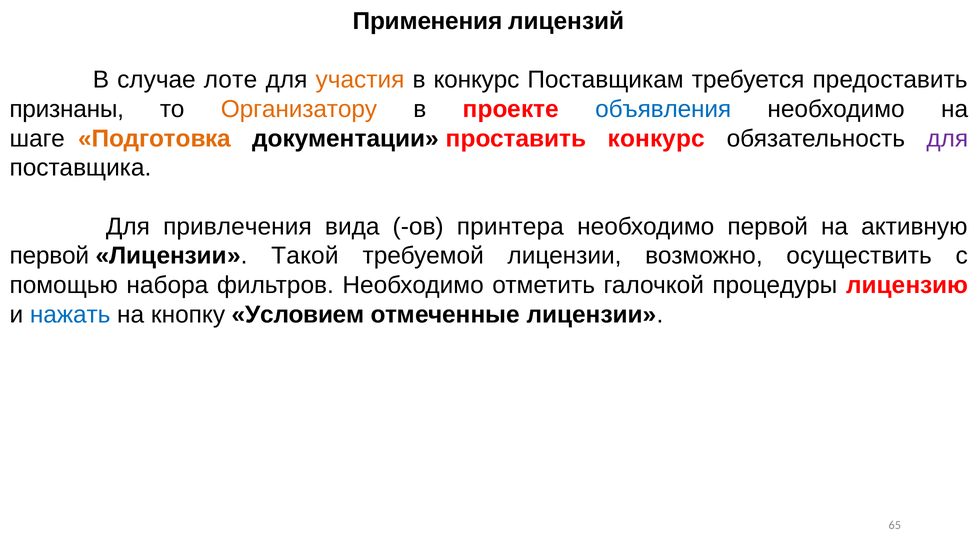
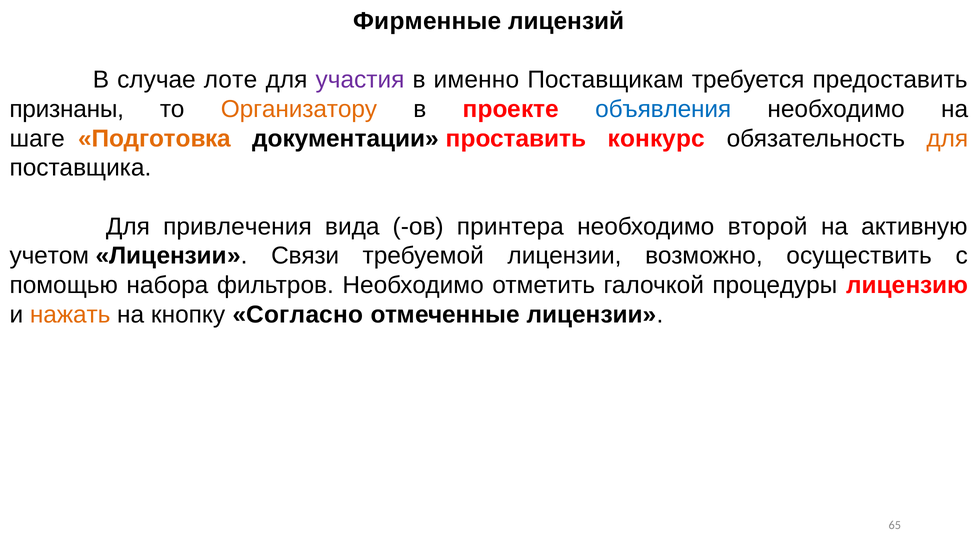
Применения: Применения -> Фирменные (427, 21)
участия colour: orange -> purple (360, 80)
в конкурс: конкурс -> именно (476, 80)
для colour: purple -> orange (947, 139)
необходимо первой: первой -> второй (768, 227)
первой: первой -> учетом (49, 256)
Такой: Такой -> Связи (305, 256)
нажать colour: blue -> orange (70, 315)
Условием: Условием -> Согласно (298, 315)
